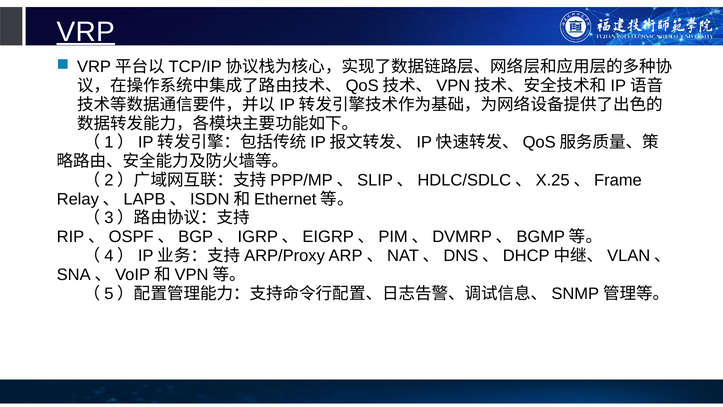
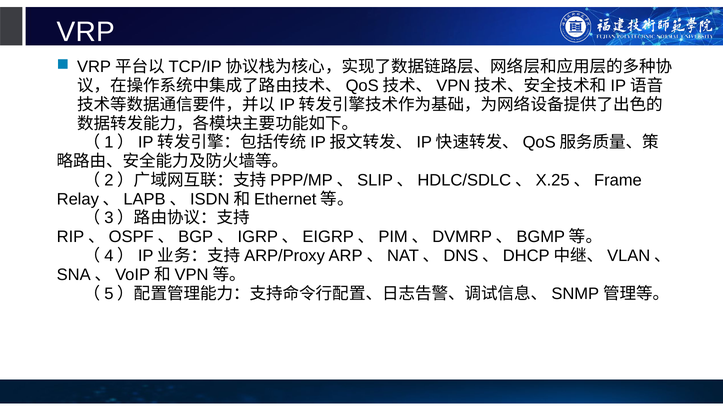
VRP underline: present -> none (86, 32)
